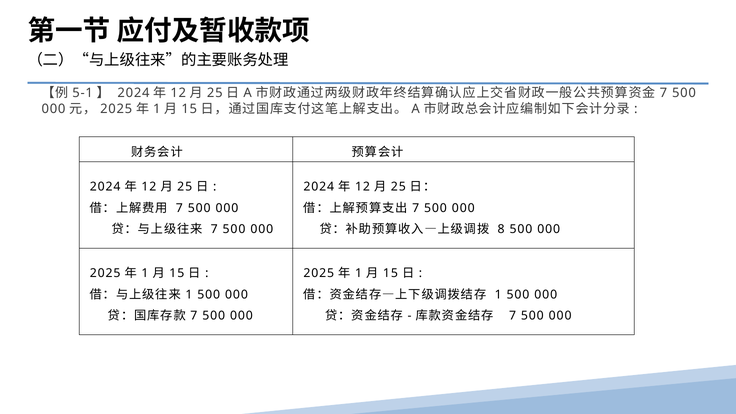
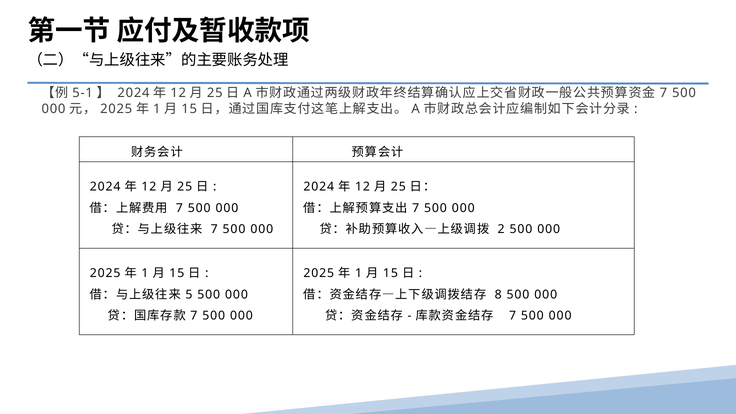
8: 8 -> 2 (501, 229)
1: 1 -> 5 (189, 295)
1: 1 -> 8 (498, 295)
